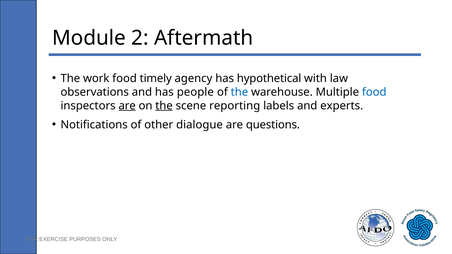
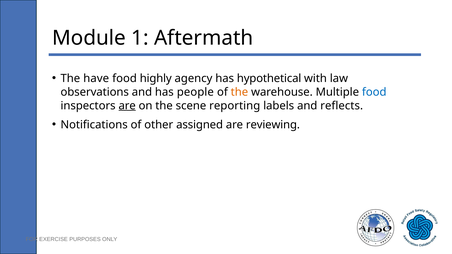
2: 2 -> 1 (140, 38)
work: work -> have (96, 79)
timely: timely -> highly (156, 79)
the colour: blue -> orange (239, 92)
the underline: present -> none (164, 106)
experts: experts -> reflects (342, 106)
dialogue: dialogue -> assigned (200, 125)
questions: questions -> reviewing (273, 125)
